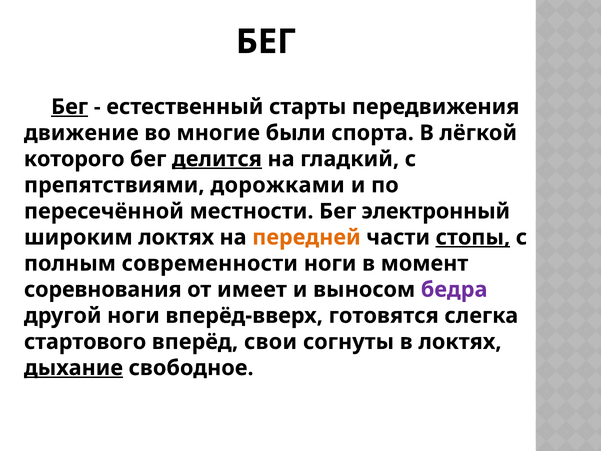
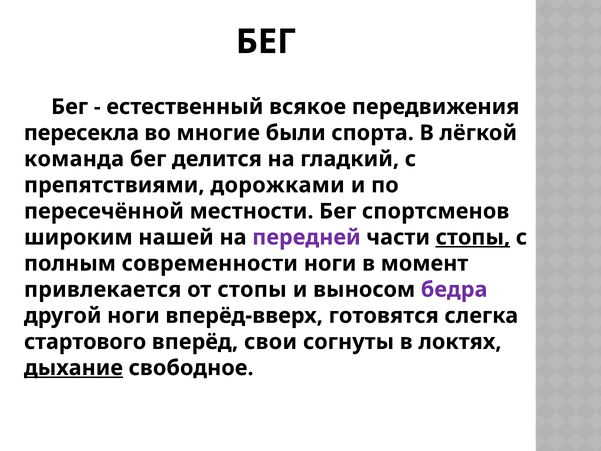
Бег underline: present -> none (70, 107)
старты: старты -> всякое (308, 107)
движение: движение -> пересекла (81, 133)
которого: которого -> команда (74, 159)
делится underline: present -> none (217, 159)
электронный: электронный -> спортсменов (436, 211)
широким локтях: локтях -> нашей (176, 237)
передней colour: orange -> purple (306, 237)
соревнования: соревнования -> привлекается (103, 289)
от имеет: имеет -> стопы (252, 289)
